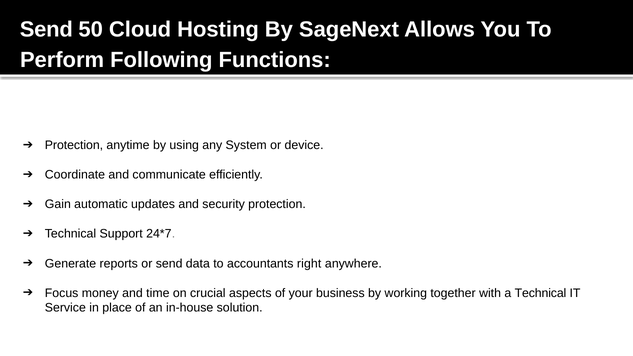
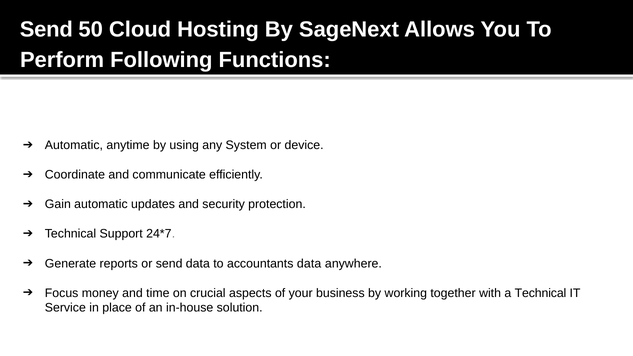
Protection: Protection -> Automatic (74, 145)
accountants right: right -> data (309, 264)
